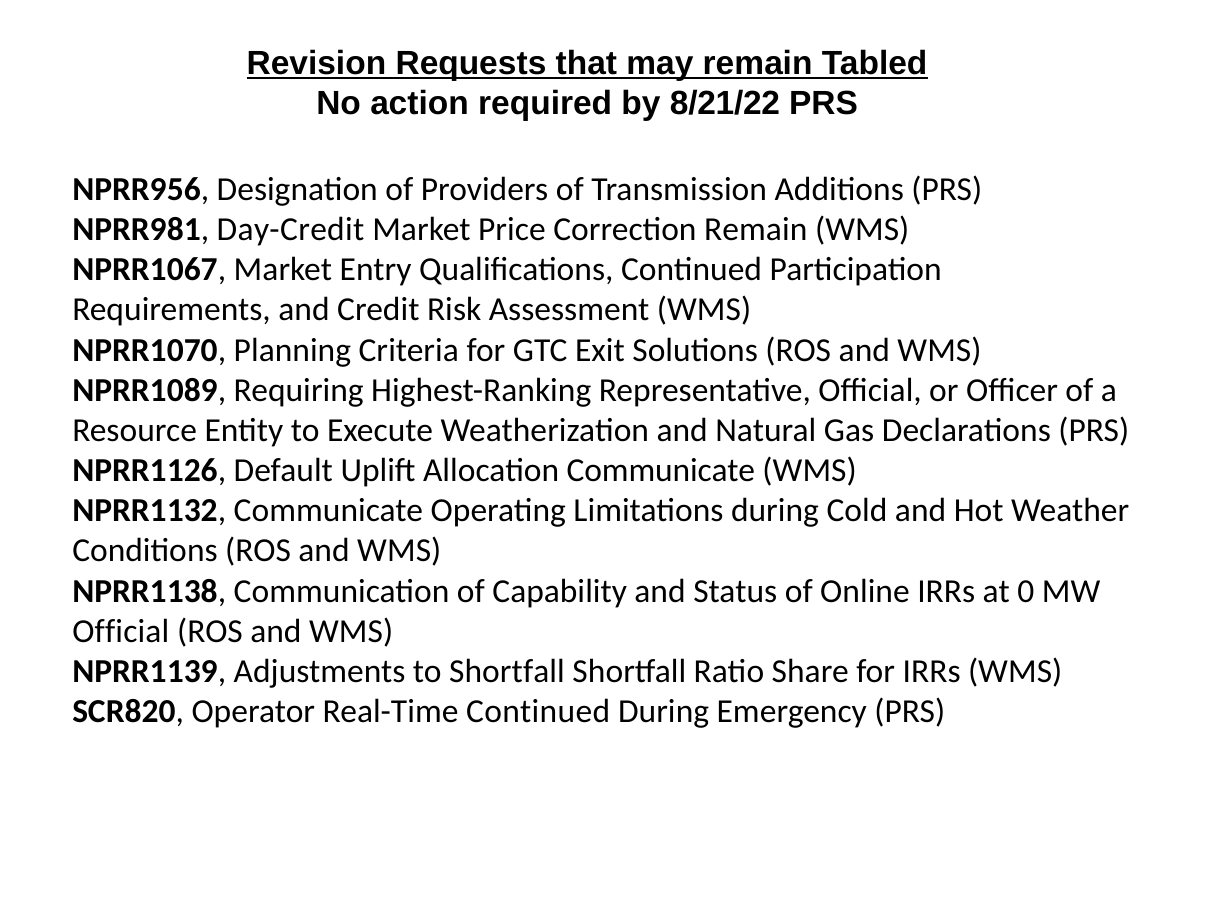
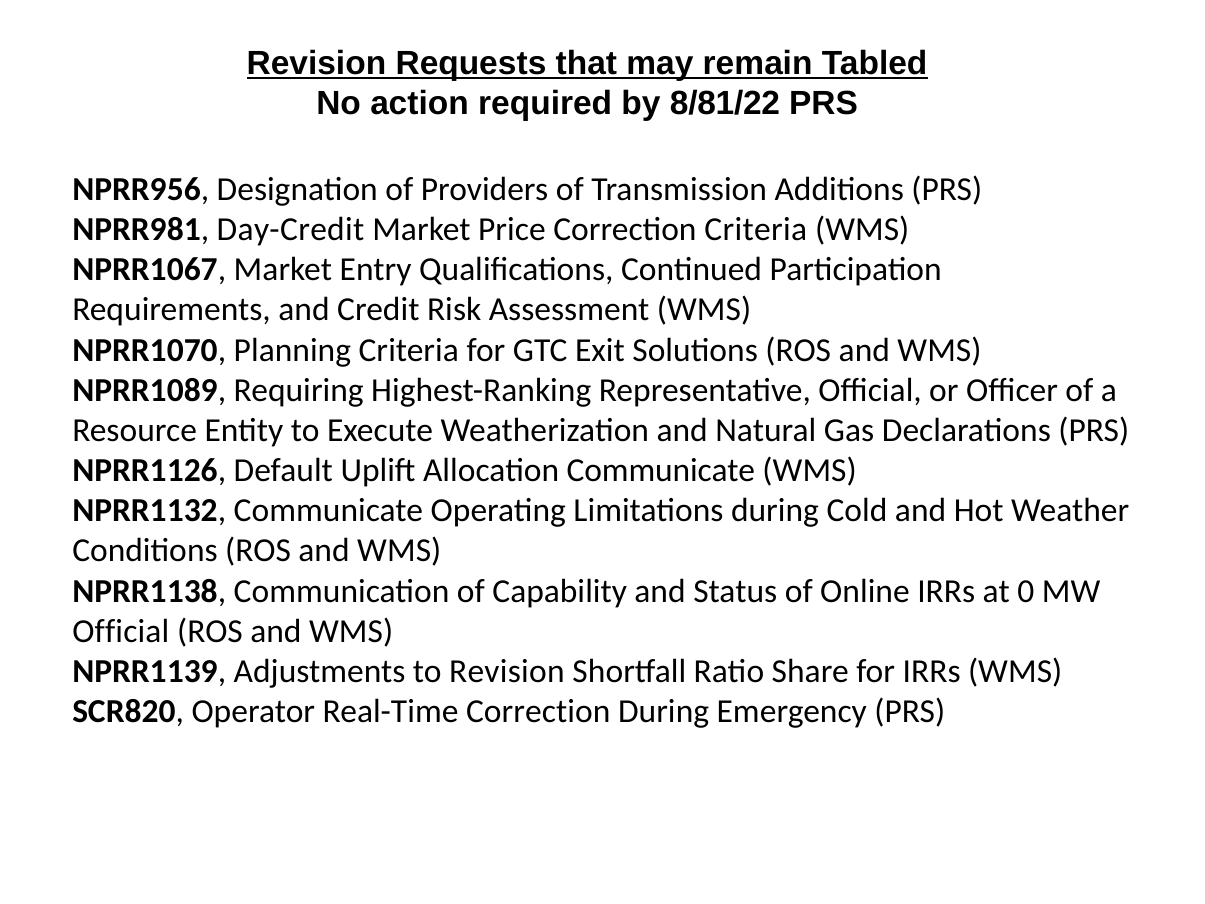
8/21/22: 8/21/22 -> 8/81/22 (725, 104)
Correction Remain: Remain -> Criteria (756, 229)
to Shortfall: Shortfall -> Revision (507, 671)
Real-Time Continued: Continued -> Correction (538, 712)
